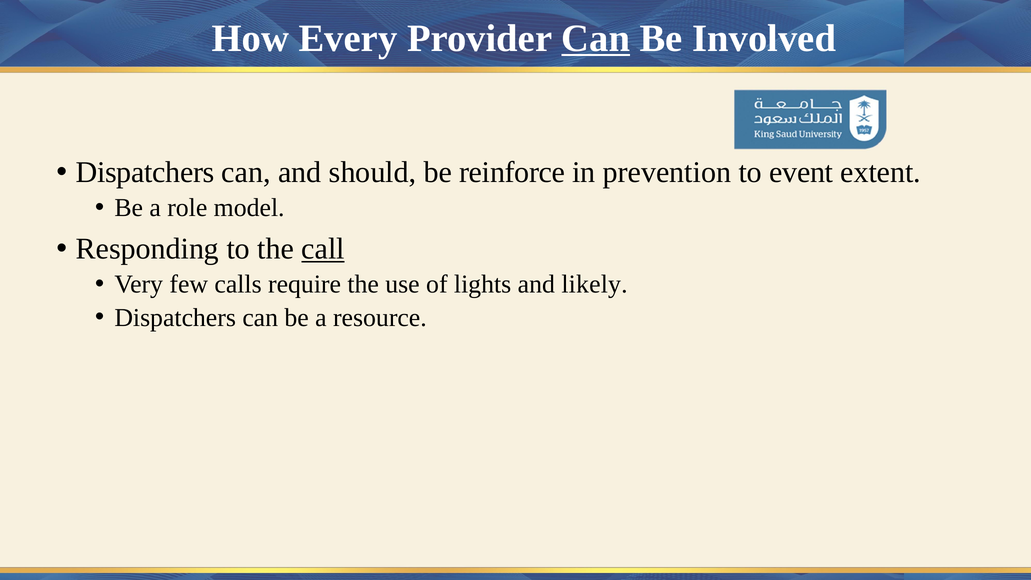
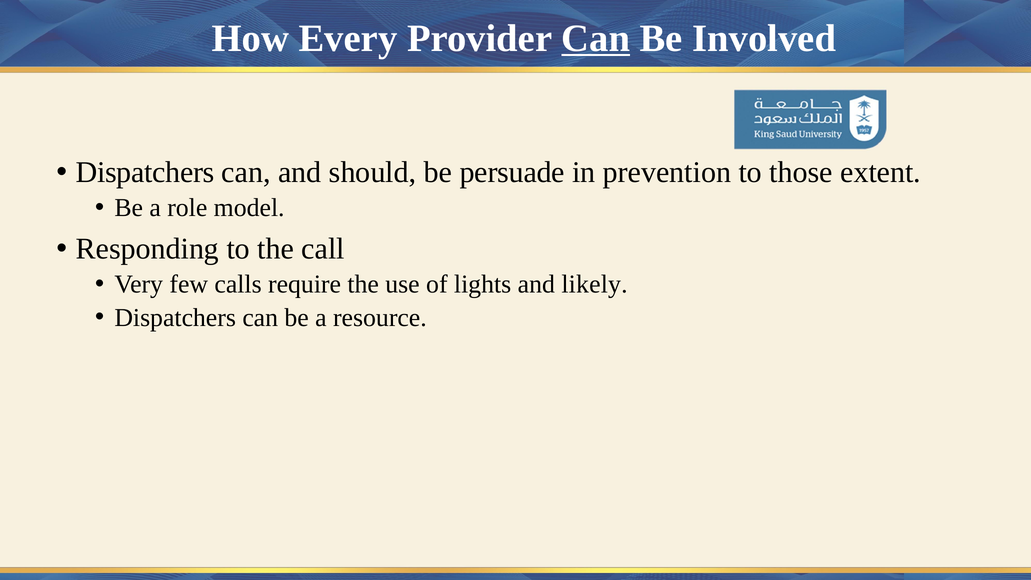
reinforce: reinforce -> persuade (512, 172)
event: event -> those (801, 172)
call underline: present -> none (323, 249)
